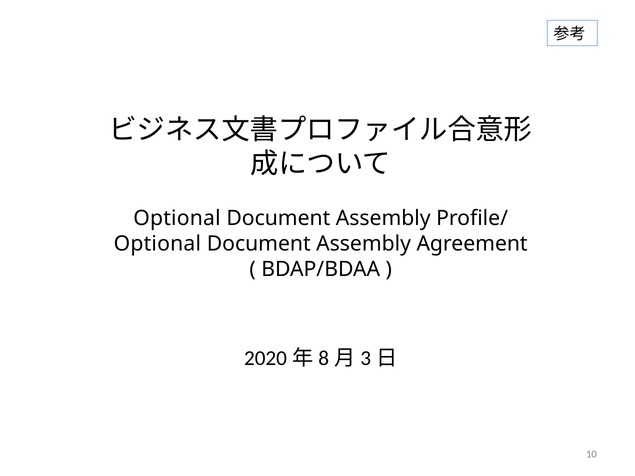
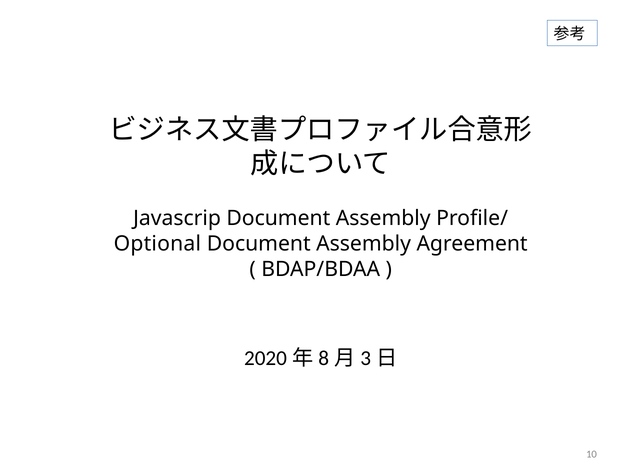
Optional: Optional -> Javascrip (177, 219)
